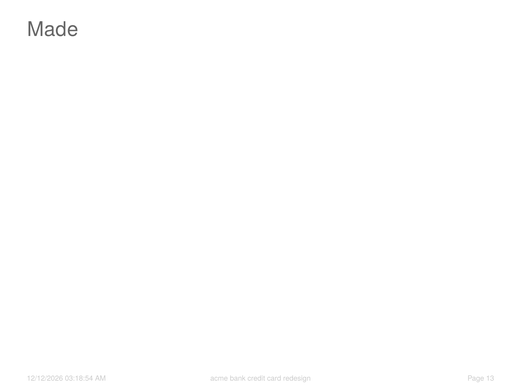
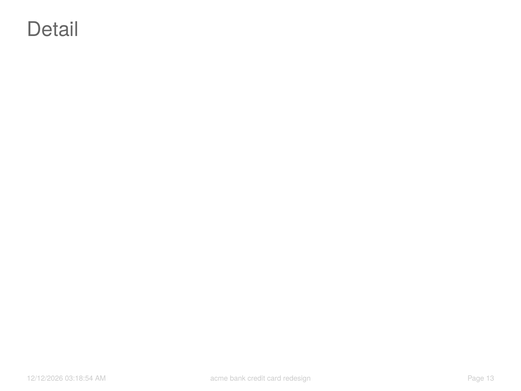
Made: Made -> Detail (53, 30)
